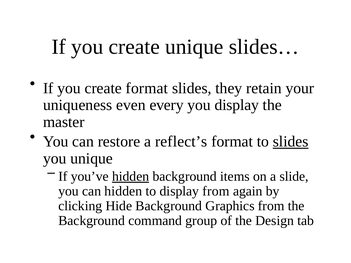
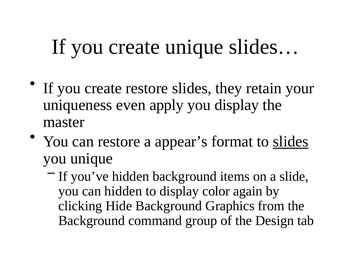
create format: format -> restore (147, 88)
every: every -> apply (167, 105)
reflect’s: reflect’s -> appear’s (181, 142)
hidden underline: present -> none (131, 177)
display from: from -> color (216, 191)
